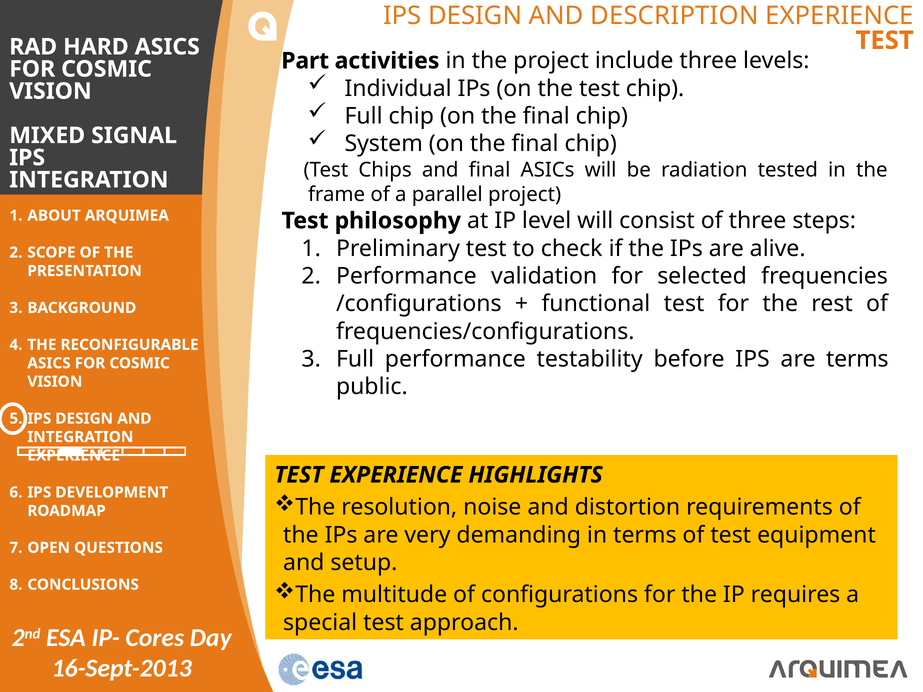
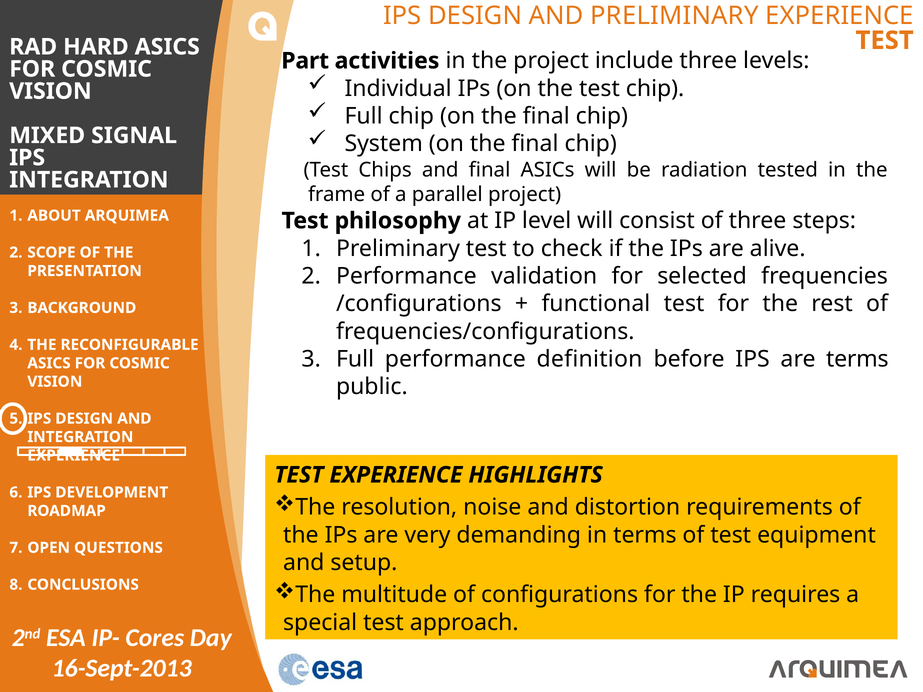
AND DESCRIPTION: DESCRIPTION -> PRELIMINARY (674, 16)
testability: testability -> definition (590, 359)
